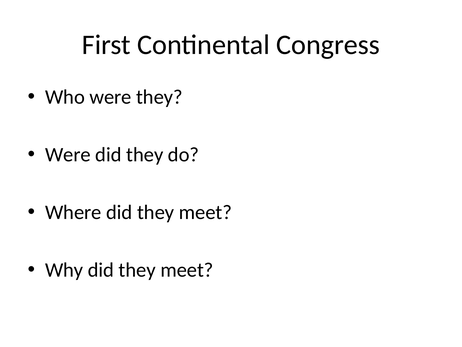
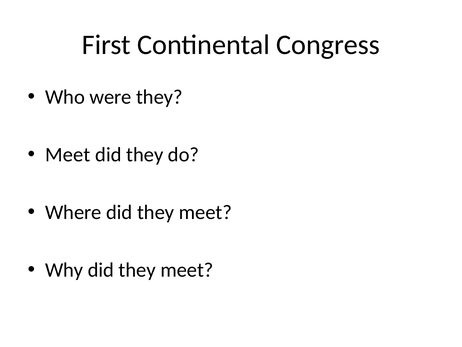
Were: Were -> Meet (68, 154)
